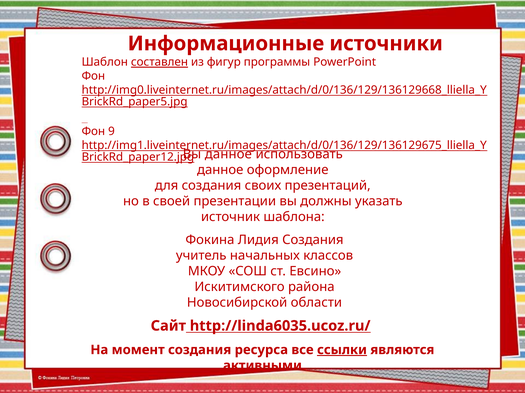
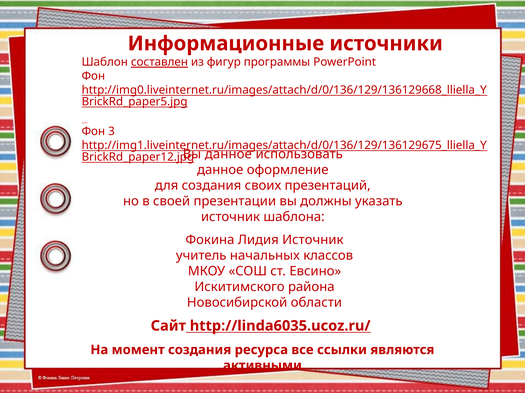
9: 9 -> 3 (111, 132)
Лидия Создания: Создания -> Источник (313, 240)
ссылки underline: present -> none (342, 350)
